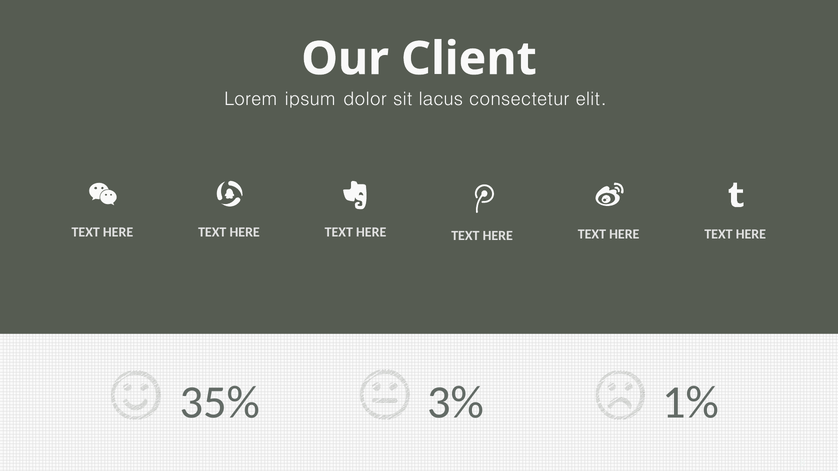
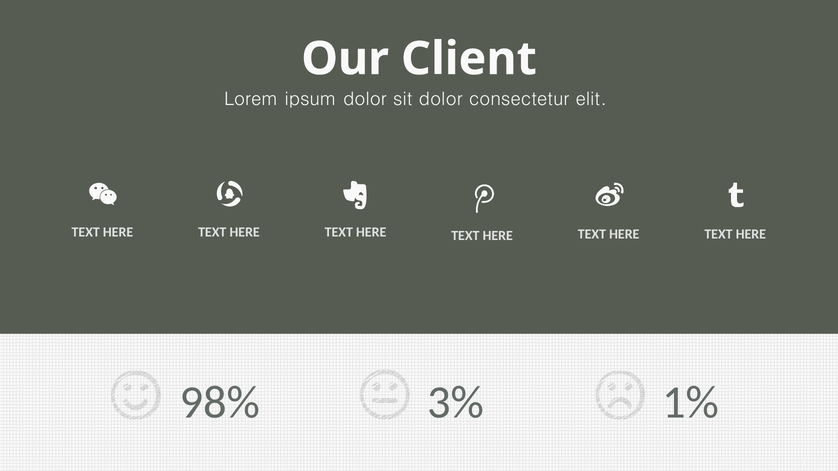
sit lacus: lacus -> dolor (441, 99)
35%: 35% -> 98% (220, 403)
